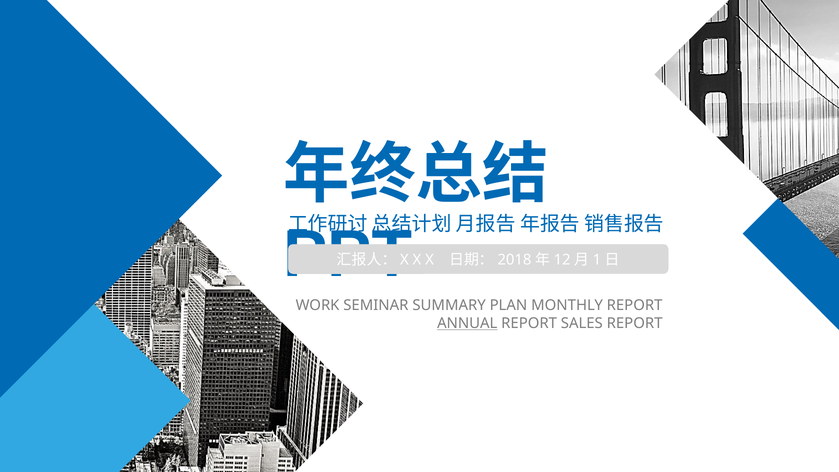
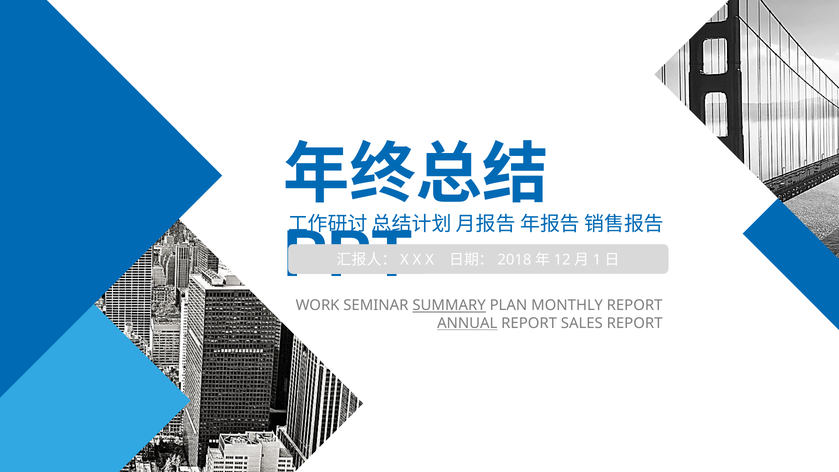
SUMMARY underline: none -> present (449, 305)
